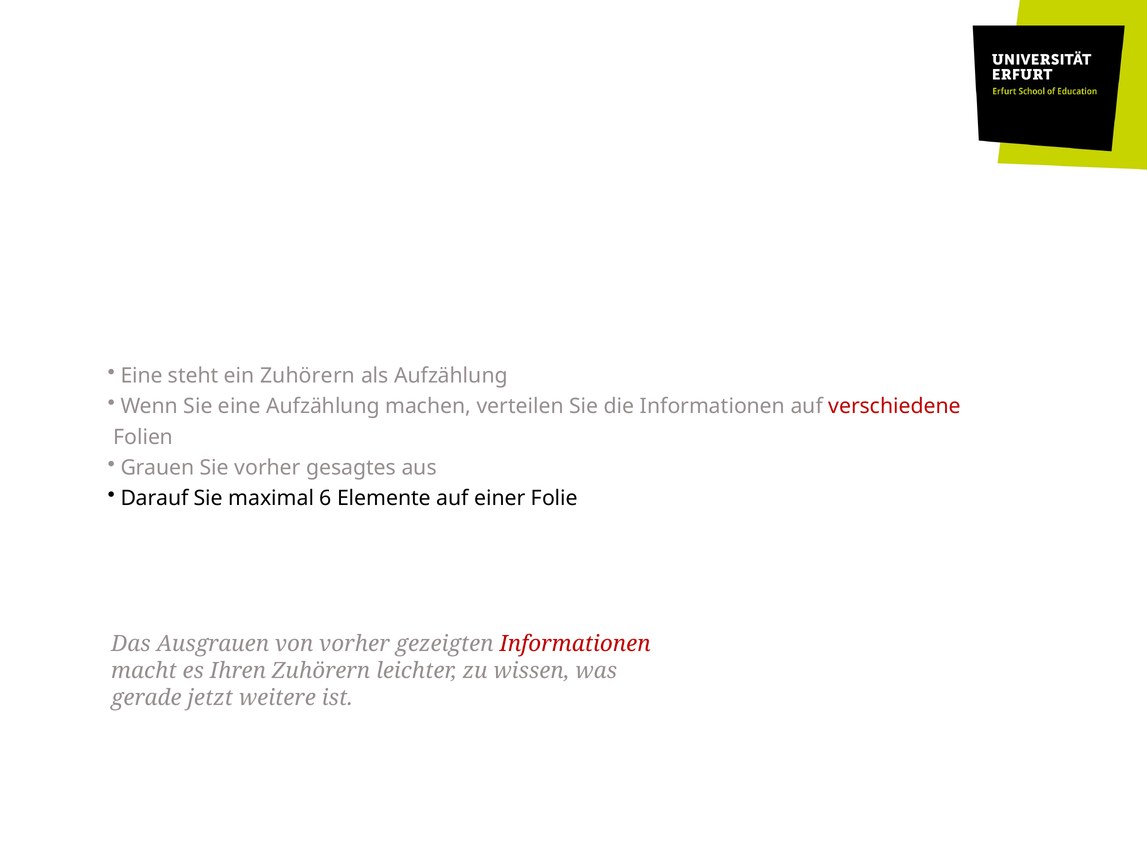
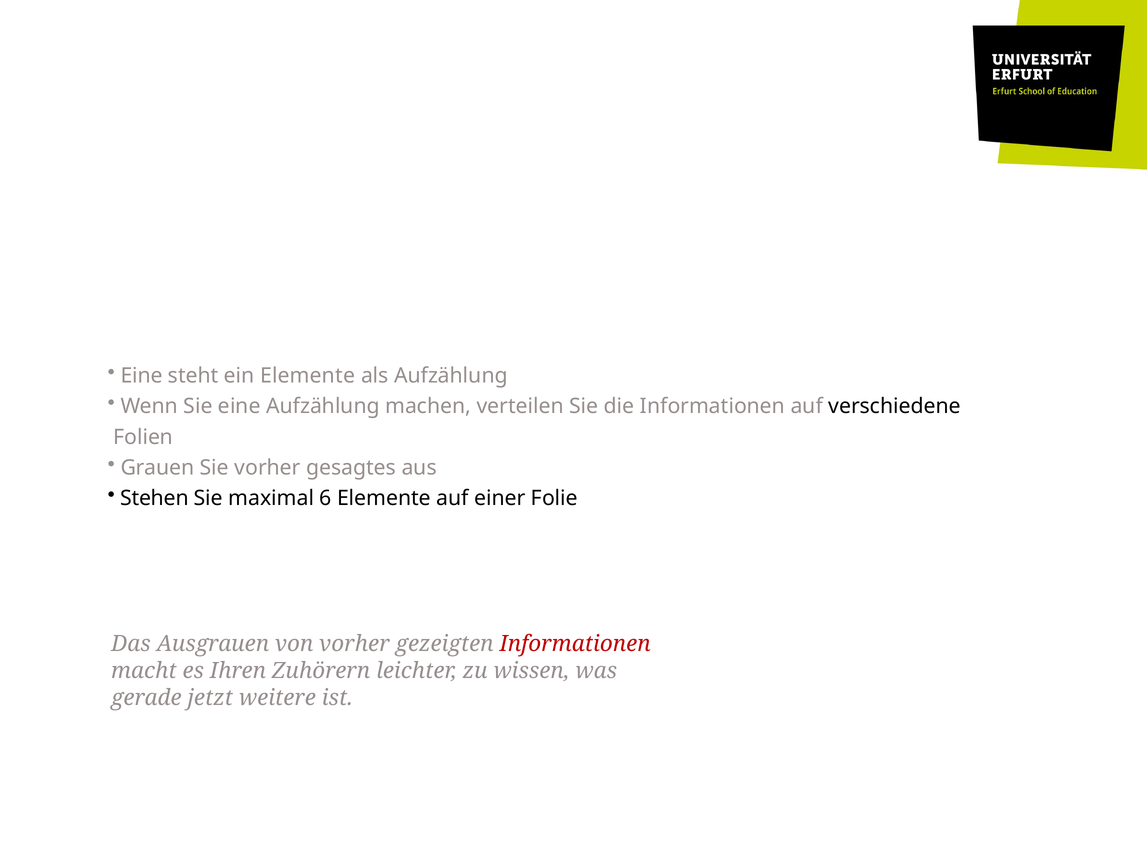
ein Zuhörern: Zuhörern -> Elemente (308, 376)
verschiedene colour: red -> black (895, 407)
Darauf: Darauf -> Stehen (154, 498)
